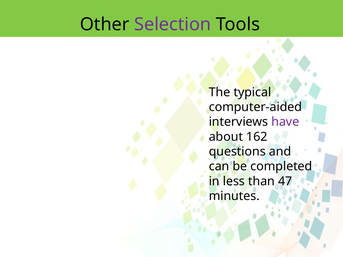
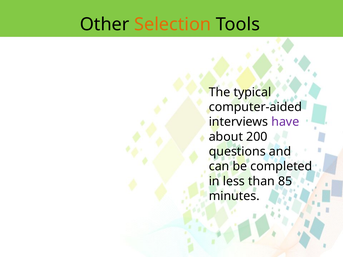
Selection colour: purple -> orange (173, 24)
162: 162 -> 200 (257, 137)
47: 47 -> 85 (285, 181)
